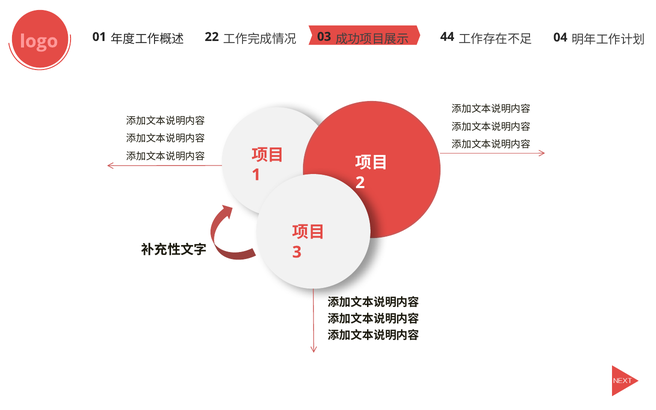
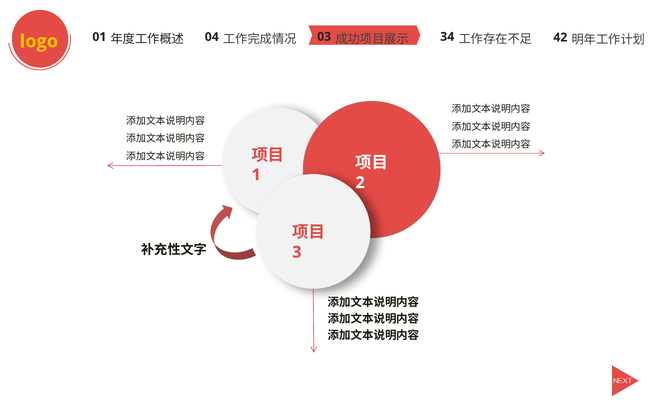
logo colour: pink -> yellow (39, 41)
22: 22 -> 04 (212, 37)
44: 44 -> 34 (447, 37)
04: 04 -> 42 (560, 37)
